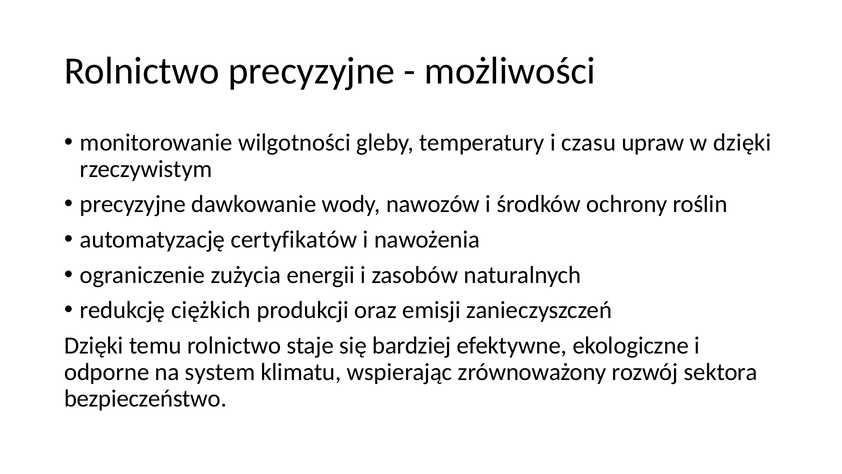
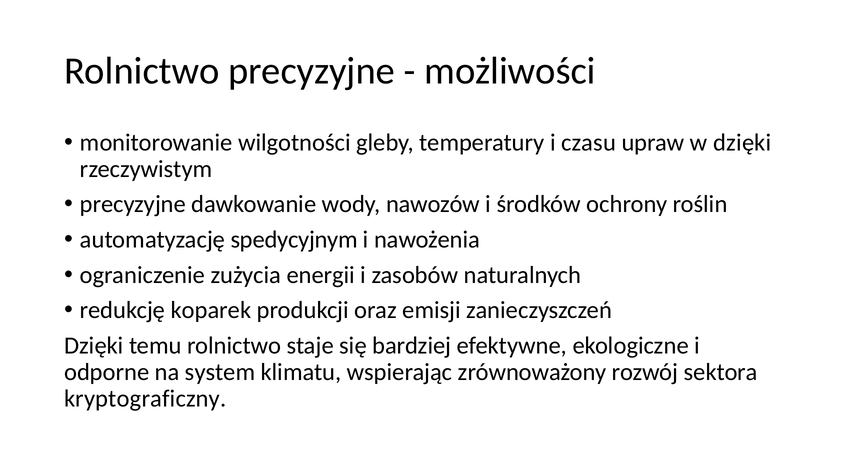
certyfikatów: certyfikatów -> spedycyjnym (294, 239)
ciężkich: ciężkich -> koparek (211, 310)
bezpieczeństwo: bezpieczeństwo -> kryptograficzny (145, 398)
